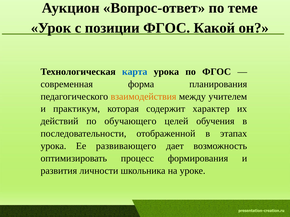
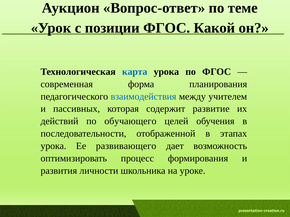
взаимодействия colour: orange -> blue (144, 97)
практикум: практикум -> пассивных (77, 109)
характер: характер -> развитие (211, 109)
